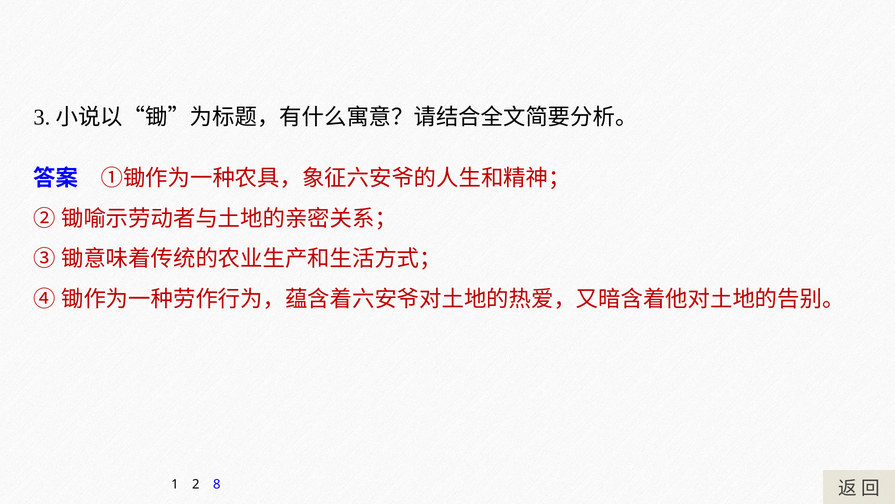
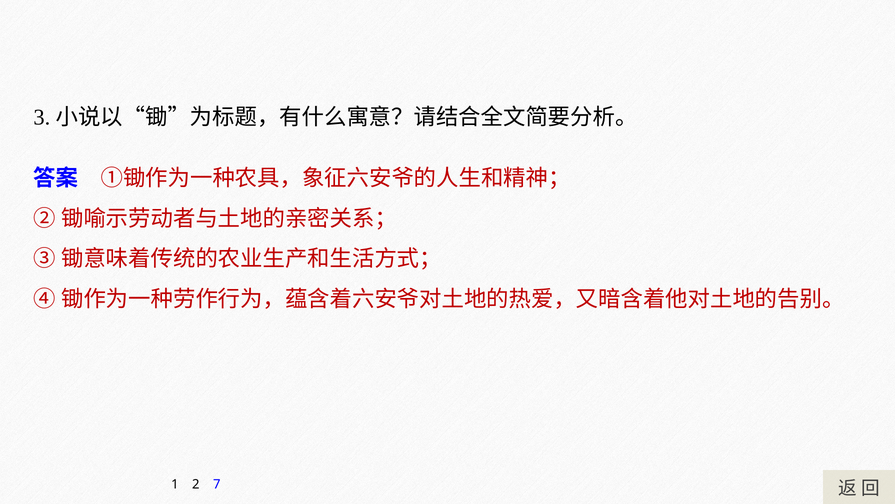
8: 8 -> 7 (217, 484)
